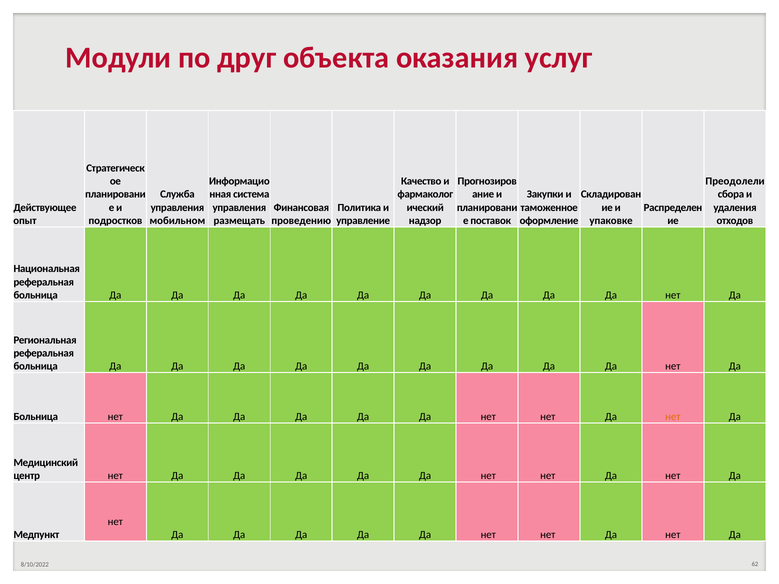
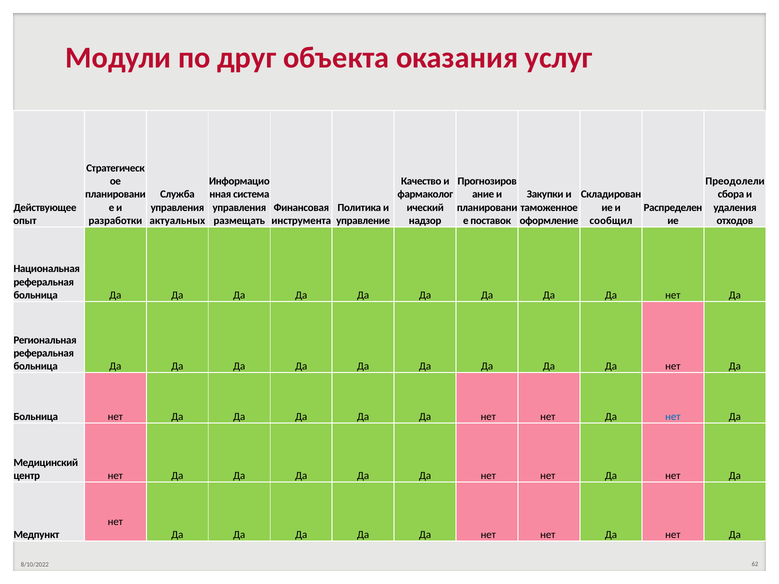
подростков: подростков -> разработки (115, 221)
мобильном: мобильном -> актуальных (177, 221)
проведению: проведению -> инструмента (301, 221)
упаковке: упаковке -> сообщил (611, 221)
нет colour: orange -> blue (673, 417)
